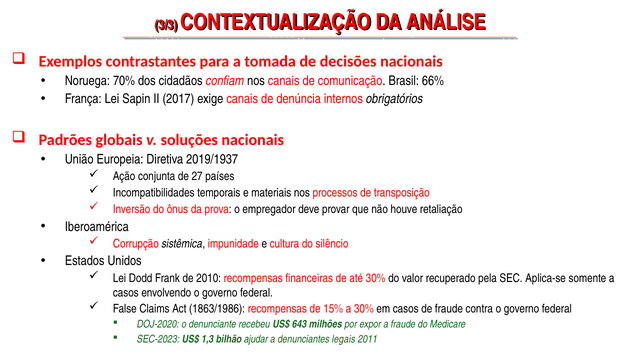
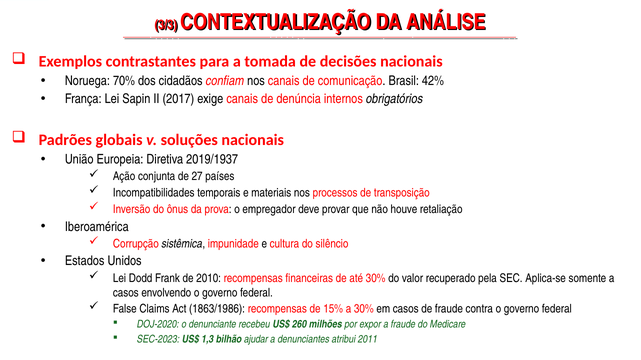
66%: 66% -> 42% (433, 81)
643: 643 -> 260 (299, 325)
legais: legais -> atribui (344, 340)
